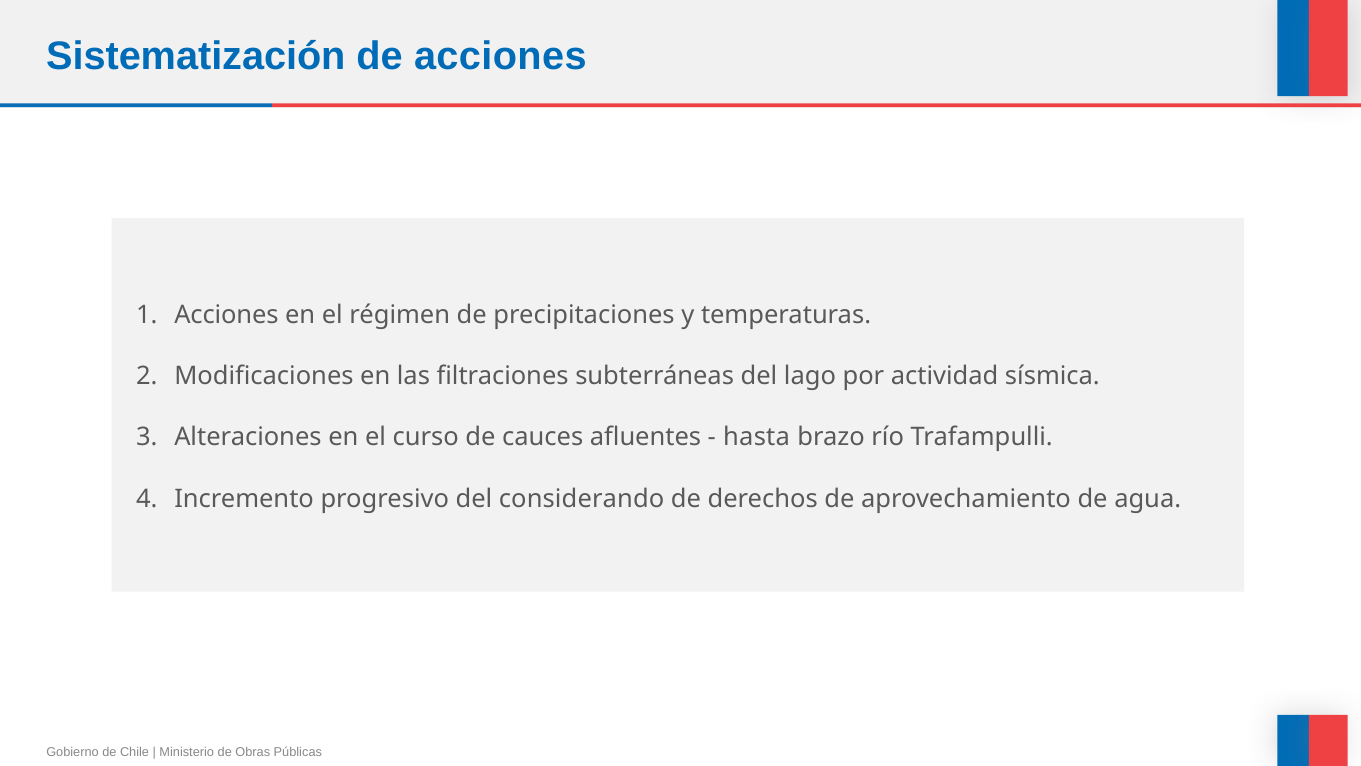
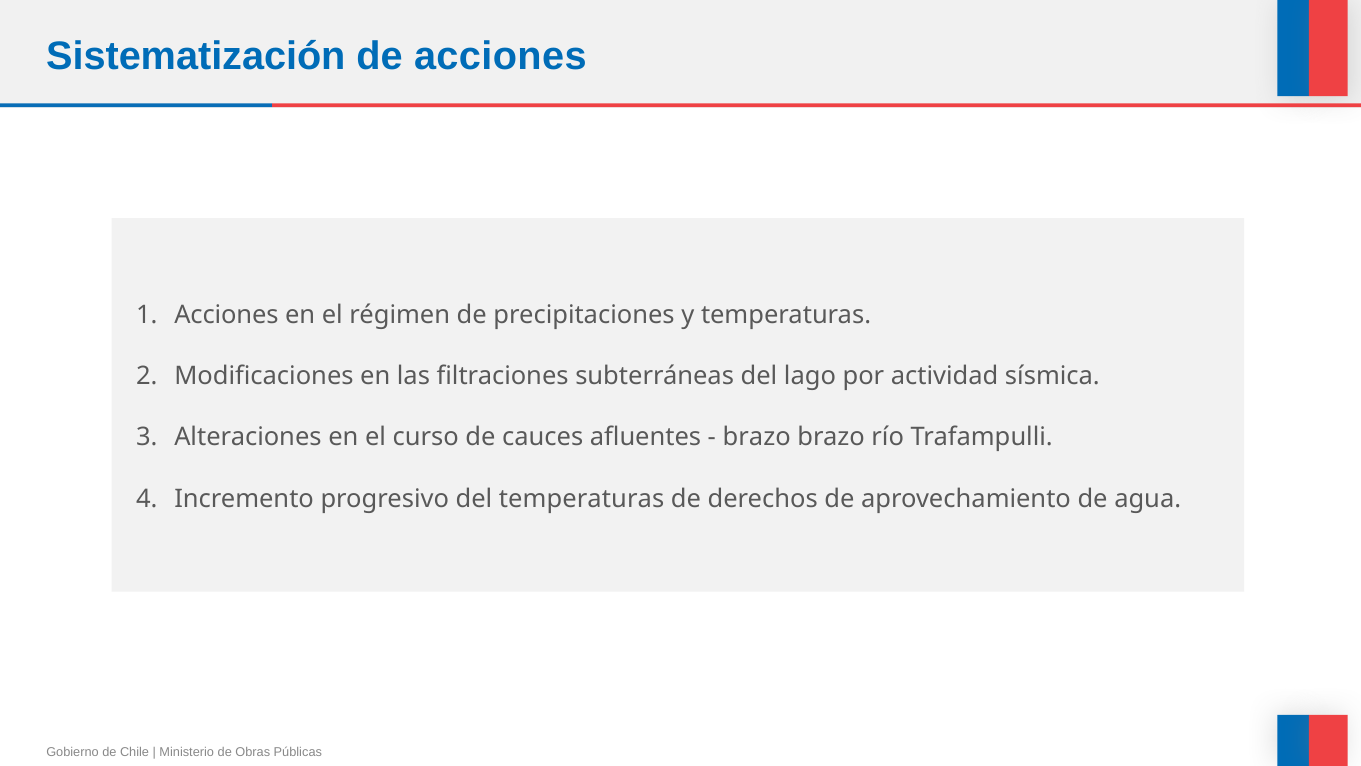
hasta: hasta -> brazo (757, 437)
del considerando: considerando -> temperaturas (582, 498)
